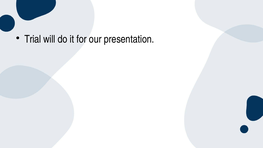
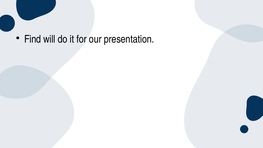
Trial: Trial -> Find (33, 39)
